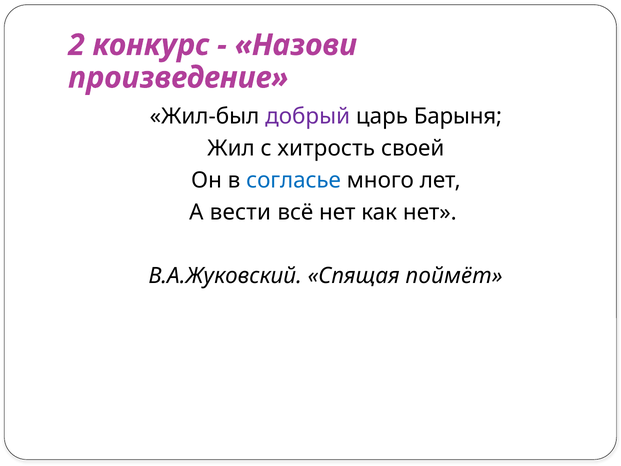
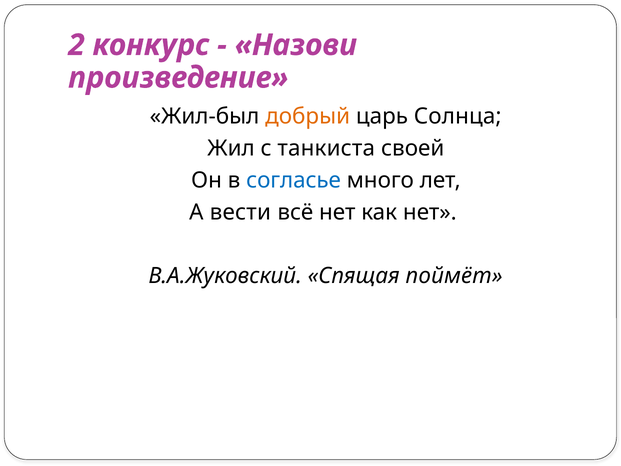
добрый colour: purple -> orange (308, 116)
Барыня: Барыня -> Солнца (458, 116)
хитрость: хитрость -> танкиста (326, 148)
